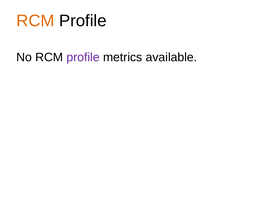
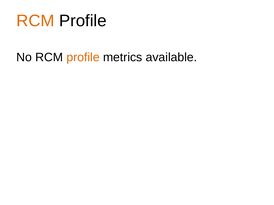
profile colour: purple -> orange (83, 57)
